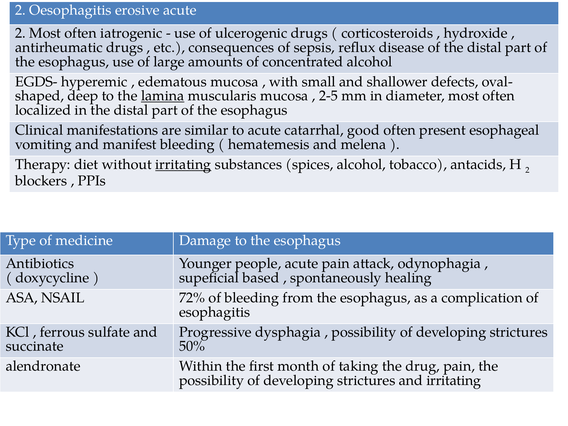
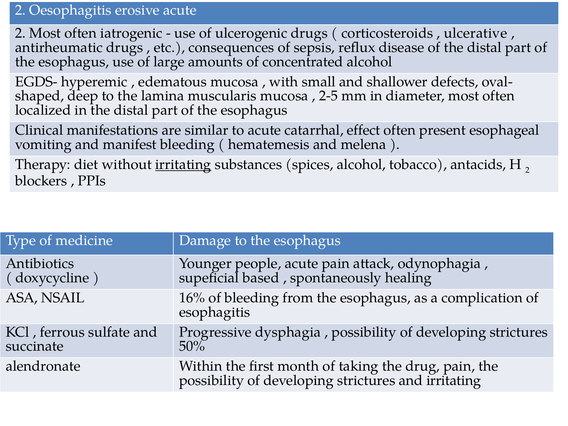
hydroxide: hydroxide -> ulcerative (476, 33)
lamina underline: present -> none (163, 96)
good: good -> effect (364, 130)
72%: 72% -> 16% (192, 298)
